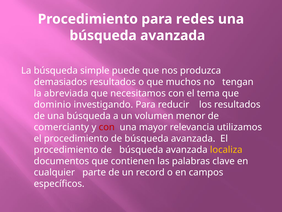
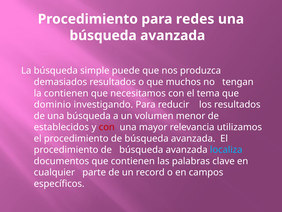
la abreviada: abreviada -> contienen (66, 93)
comercianty: comercianty -> establecidos (61, 127)
localiza colour: yellow -> light blue (226, 149)
